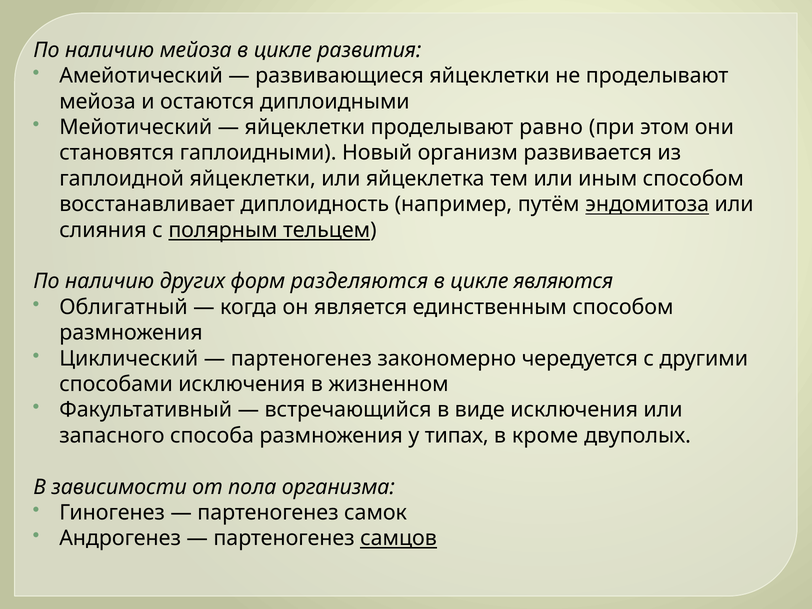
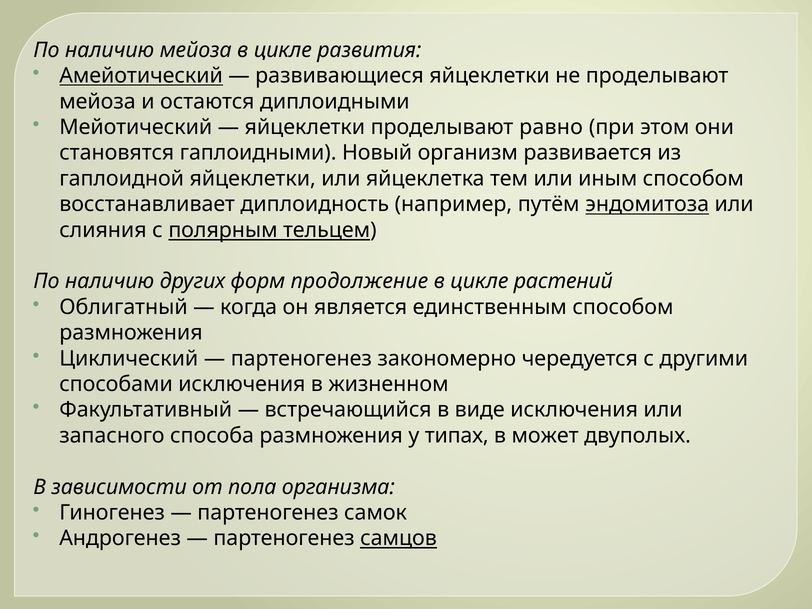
Амейотический underline: none -> present (141, 76)
разделяются: разделяются -> продолжение (359, 281)
являются: являются -> растений (563, 281)
кроме: кроме -> может (545, 436)
